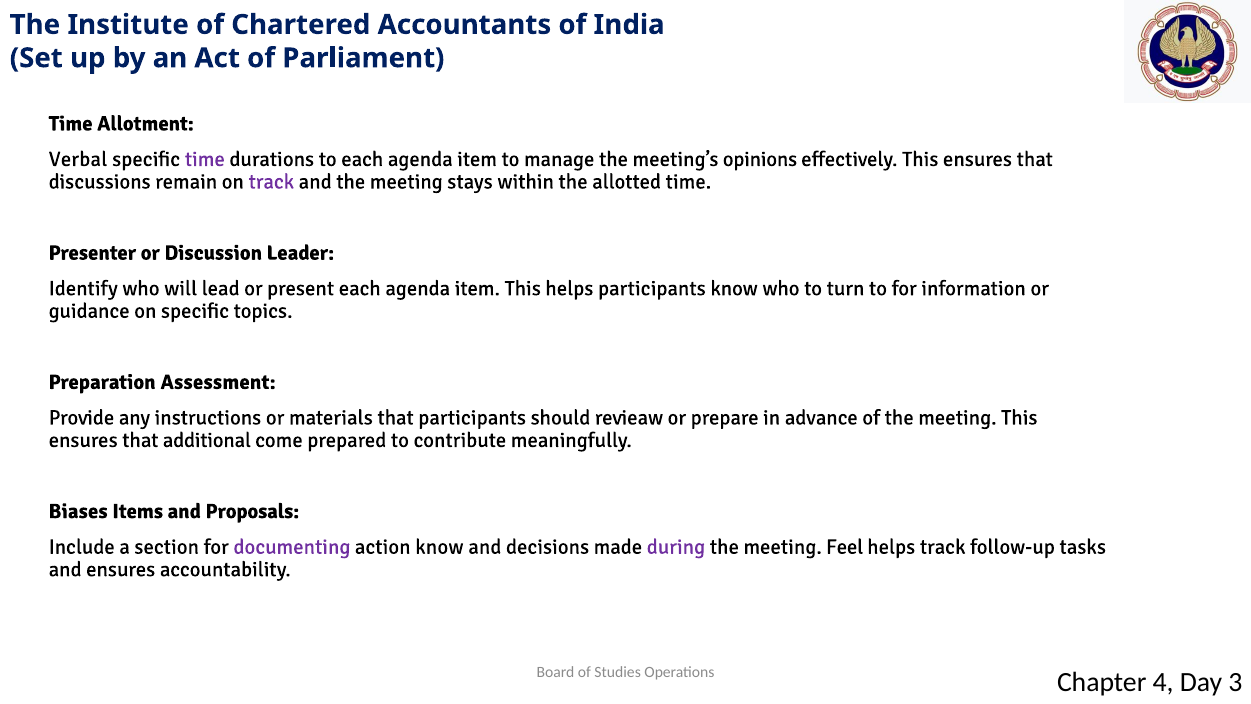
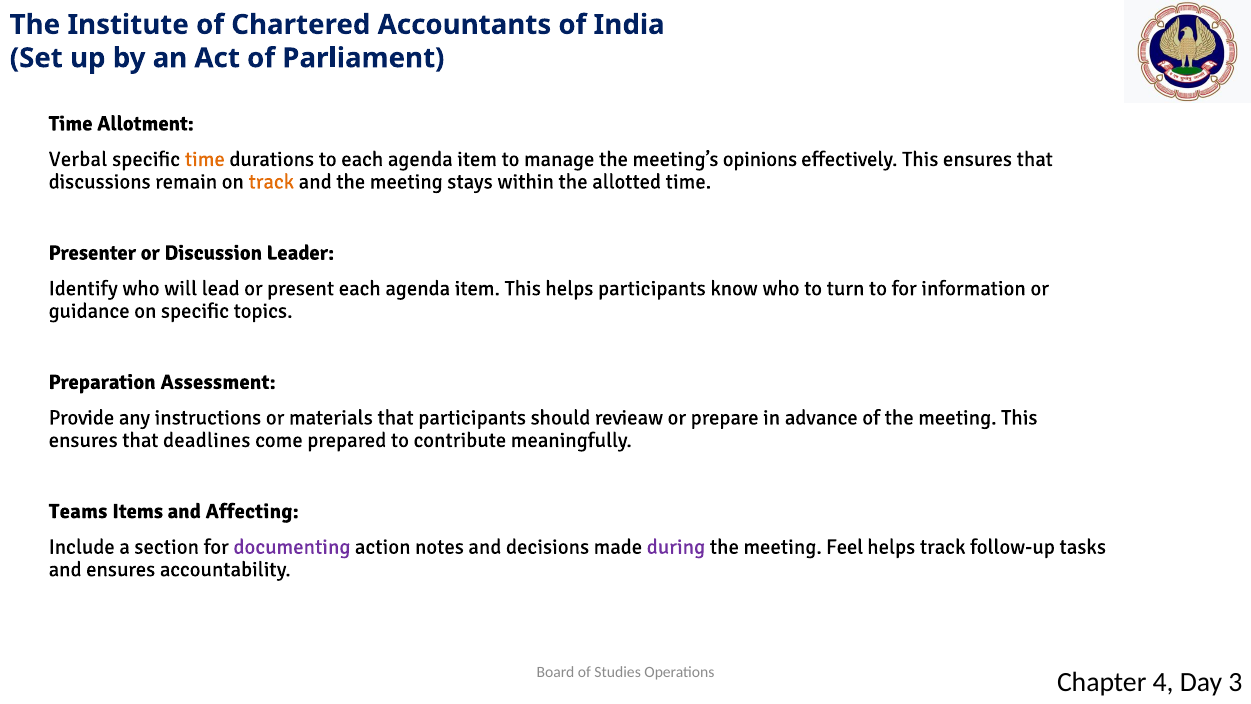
time colour: purple -> orange (205, 159)
track colour: purple -> orange (271, 182)
additional: additional -> deadlines (207, 440)
Biases: Biases -> Teams (78, 511)
Proposals: Proposals -> Affecting (252, 511)
action know: know -> notes (439, 547)
